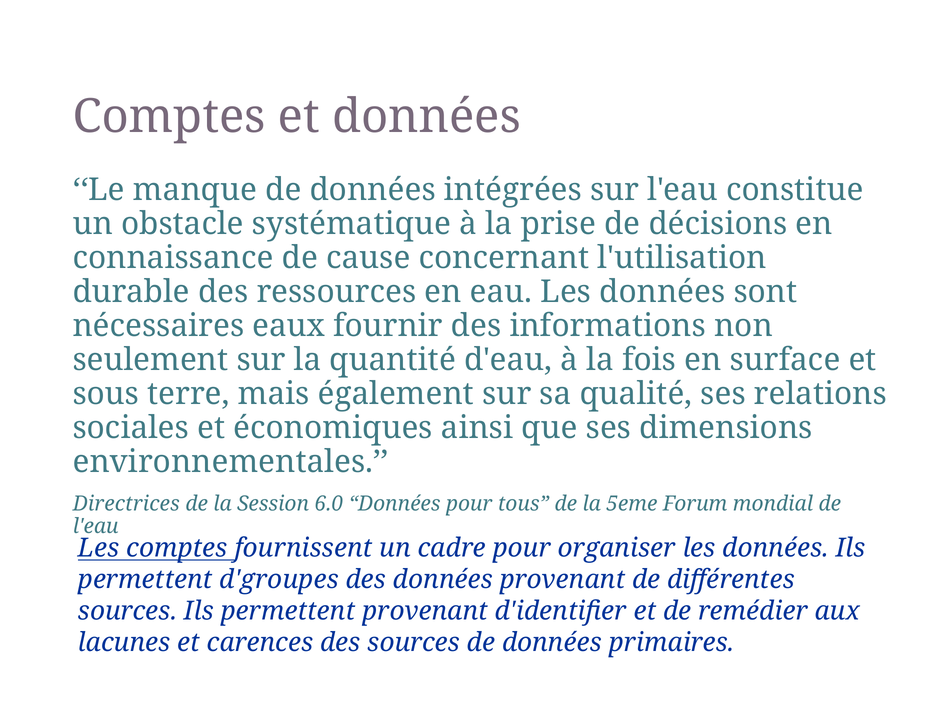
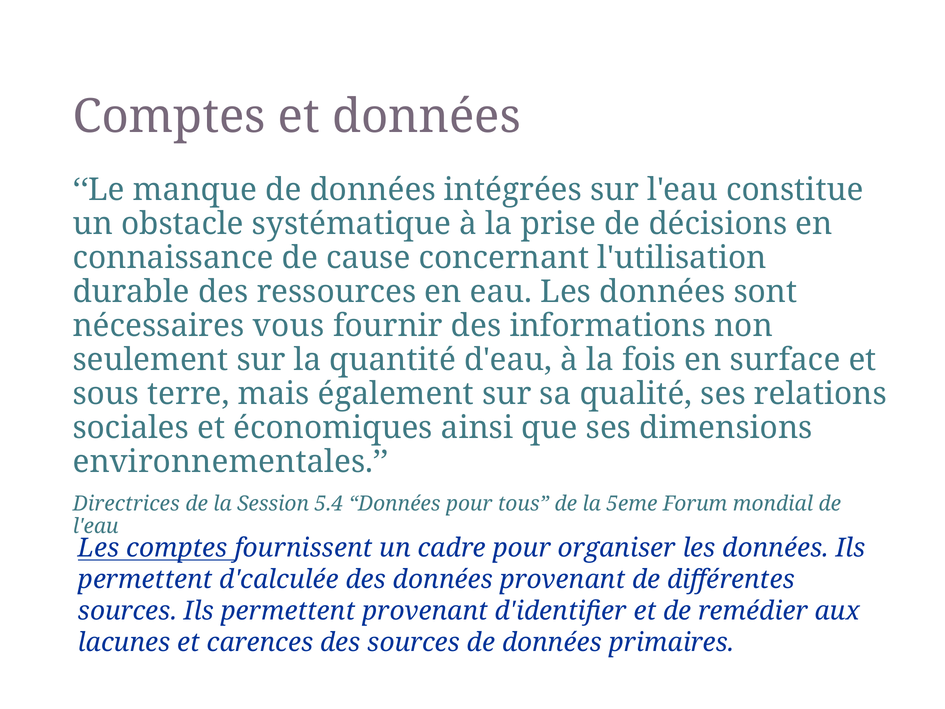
eaux: eaux -> vous (288, 326)
6.0: 6.0 -> 5.4 (329, 503)
d'groupes: d'groupes -> d'calculée (279, 579)
